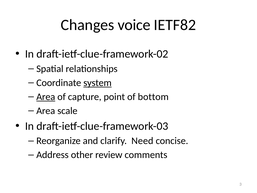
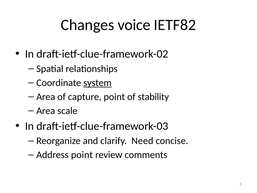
Area underline: present -> none (46, 97)
bottom: bottom -> stability (153, 97)
Address other: other -> point (82, 155)
